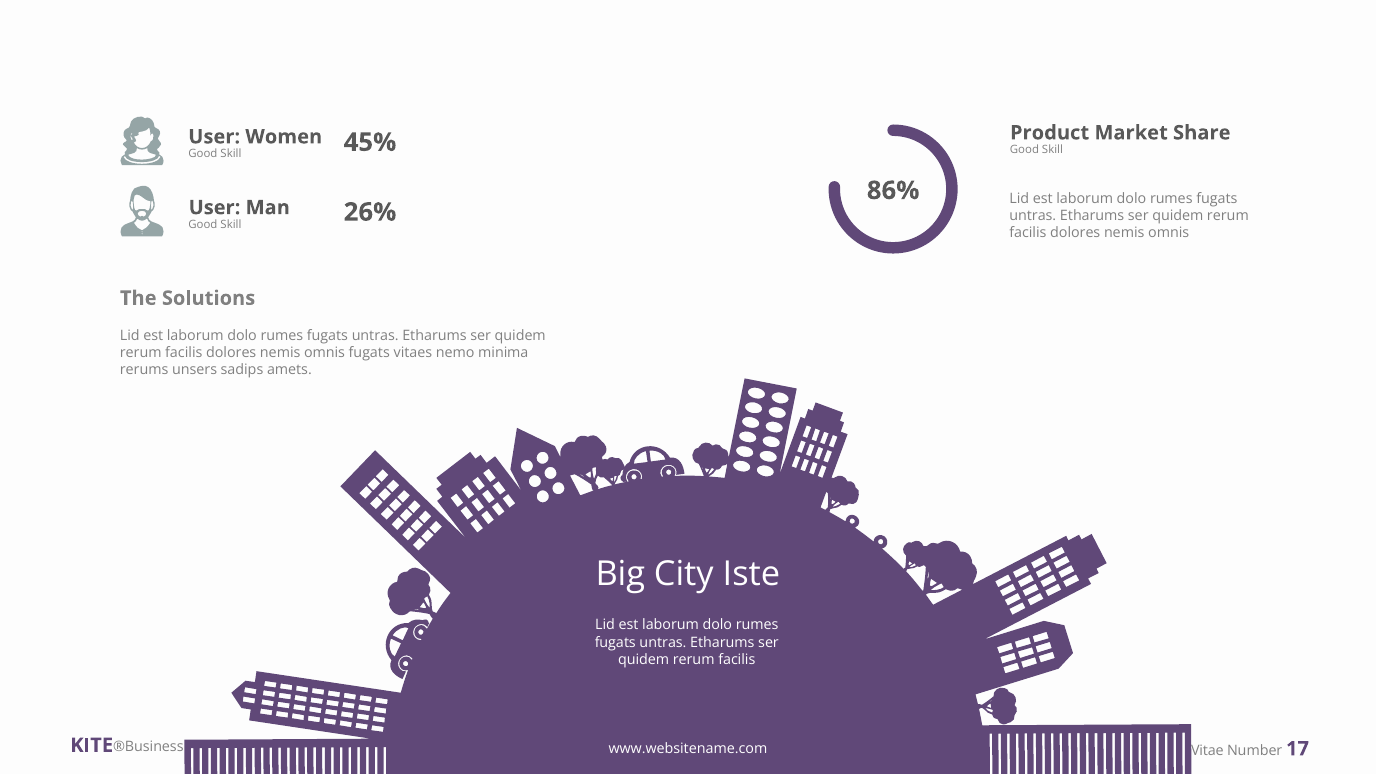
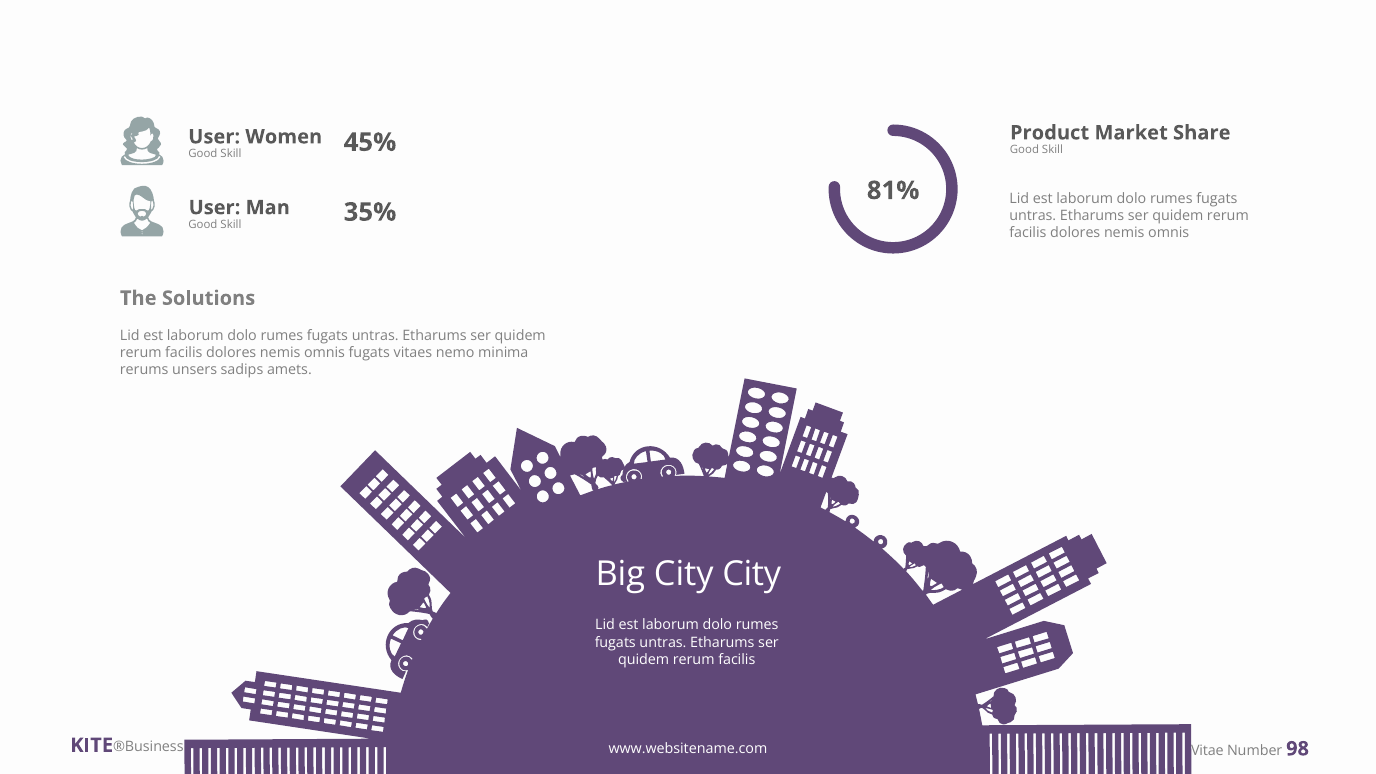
86%: 86% -> 81% (893, 191)
26%: 26% -> 35% (370, 212)
City Iste: Iste -> City (752, 574)
17: 17 -> 98 (1298, 749)
